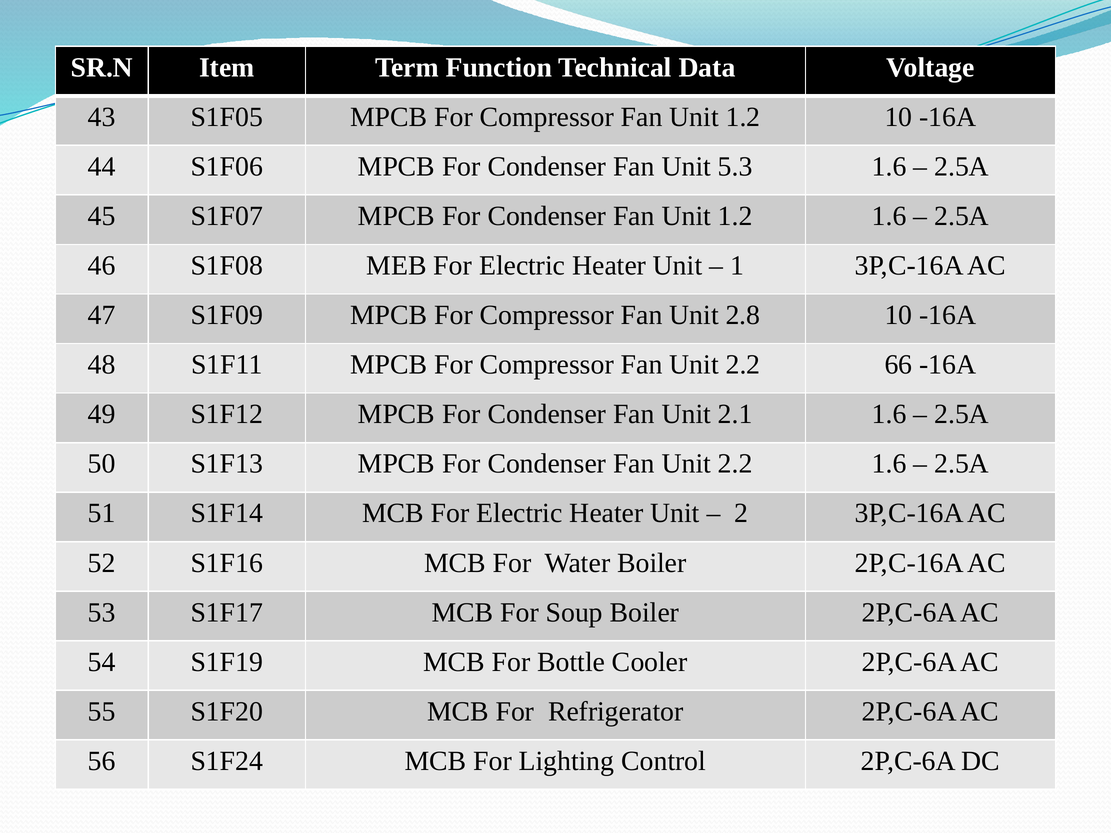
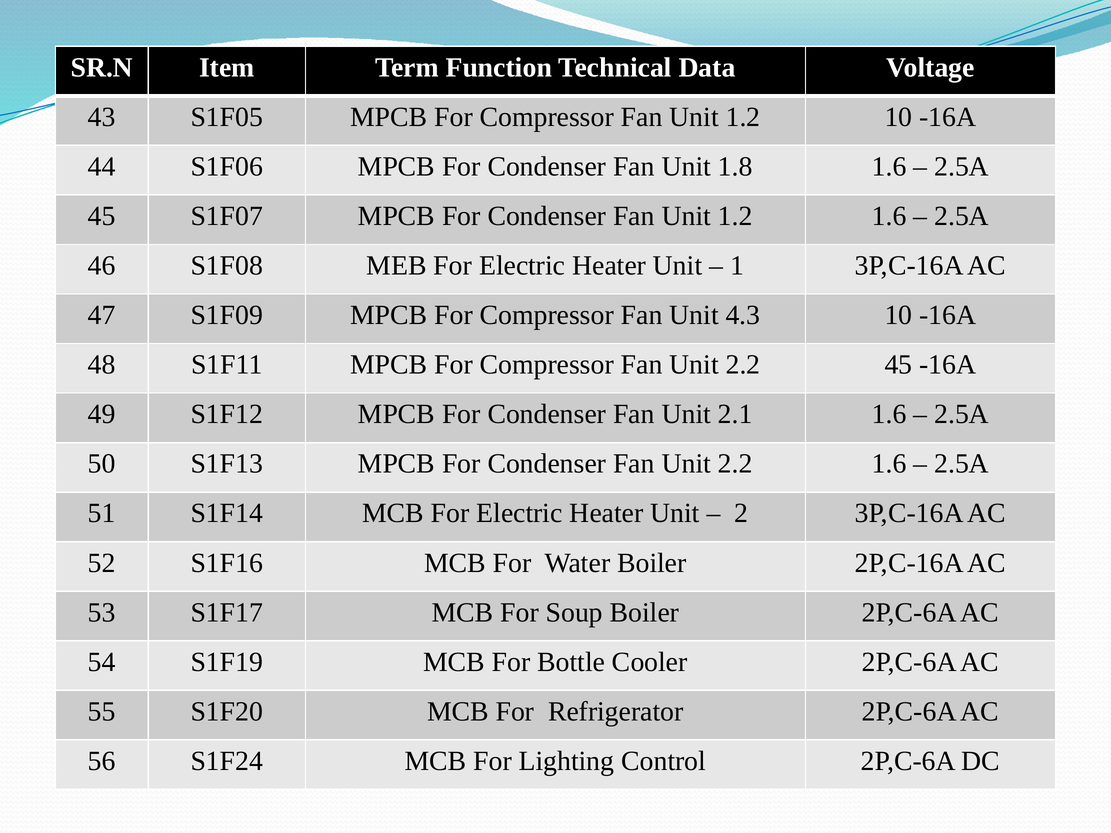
5.3: 5.3 -> 1.8 (735, 167)
2.8: 2.8 -> 4.3 (743, 315)
2.2 66: 66 -> 45 (898, 365)
